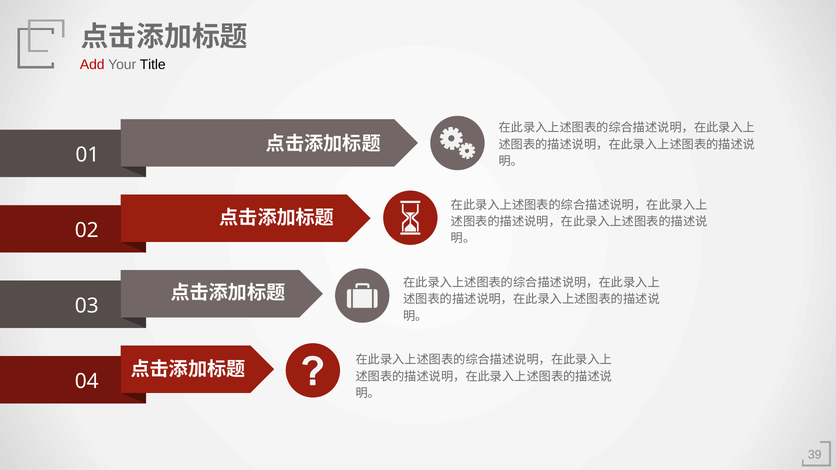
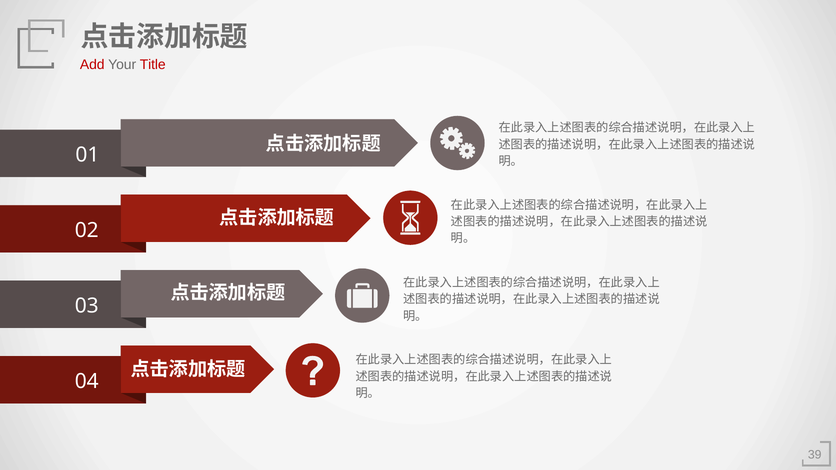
Title colour: black -> red (153, 65)
